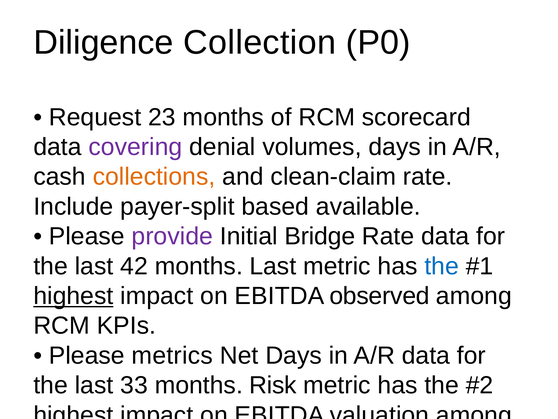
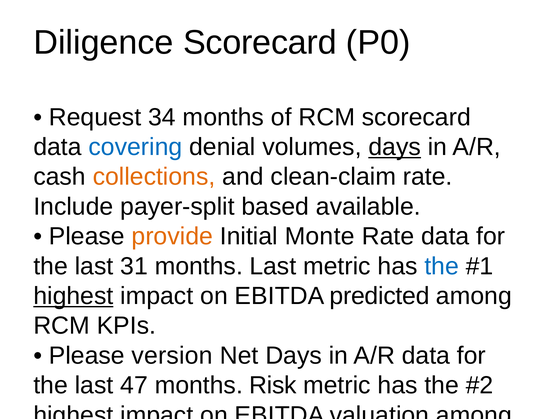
Diligence Collection: Collection -> Scorecard (260, 42)
23: 23 -> 34 (162, 117)
covering colour: purple -> blue (135, 147)
days underline: none -> present (395, 147)
provide colour: purple -> orange (172, 236)
Bridge: Bridge -> Monte (320, 236)
42: 42 -> 31 (134, 266)
observed: observed -> predicted (380, 296)
metrics: metrics -> version (172, 355)
33: 33 -> 47 (134, 385)
